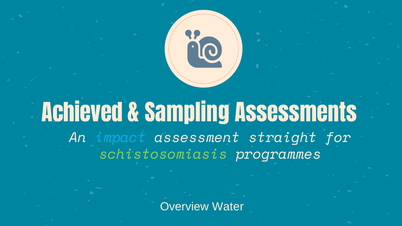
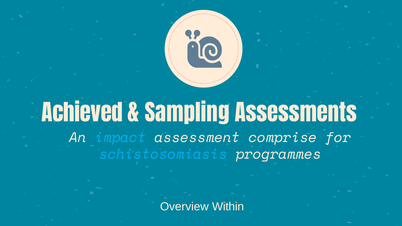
straight: straight -> comprise (283, 138)
schistosomiasis colour: light green -> light blue (163, 154)
Water: Water -> Within (228, 207)
